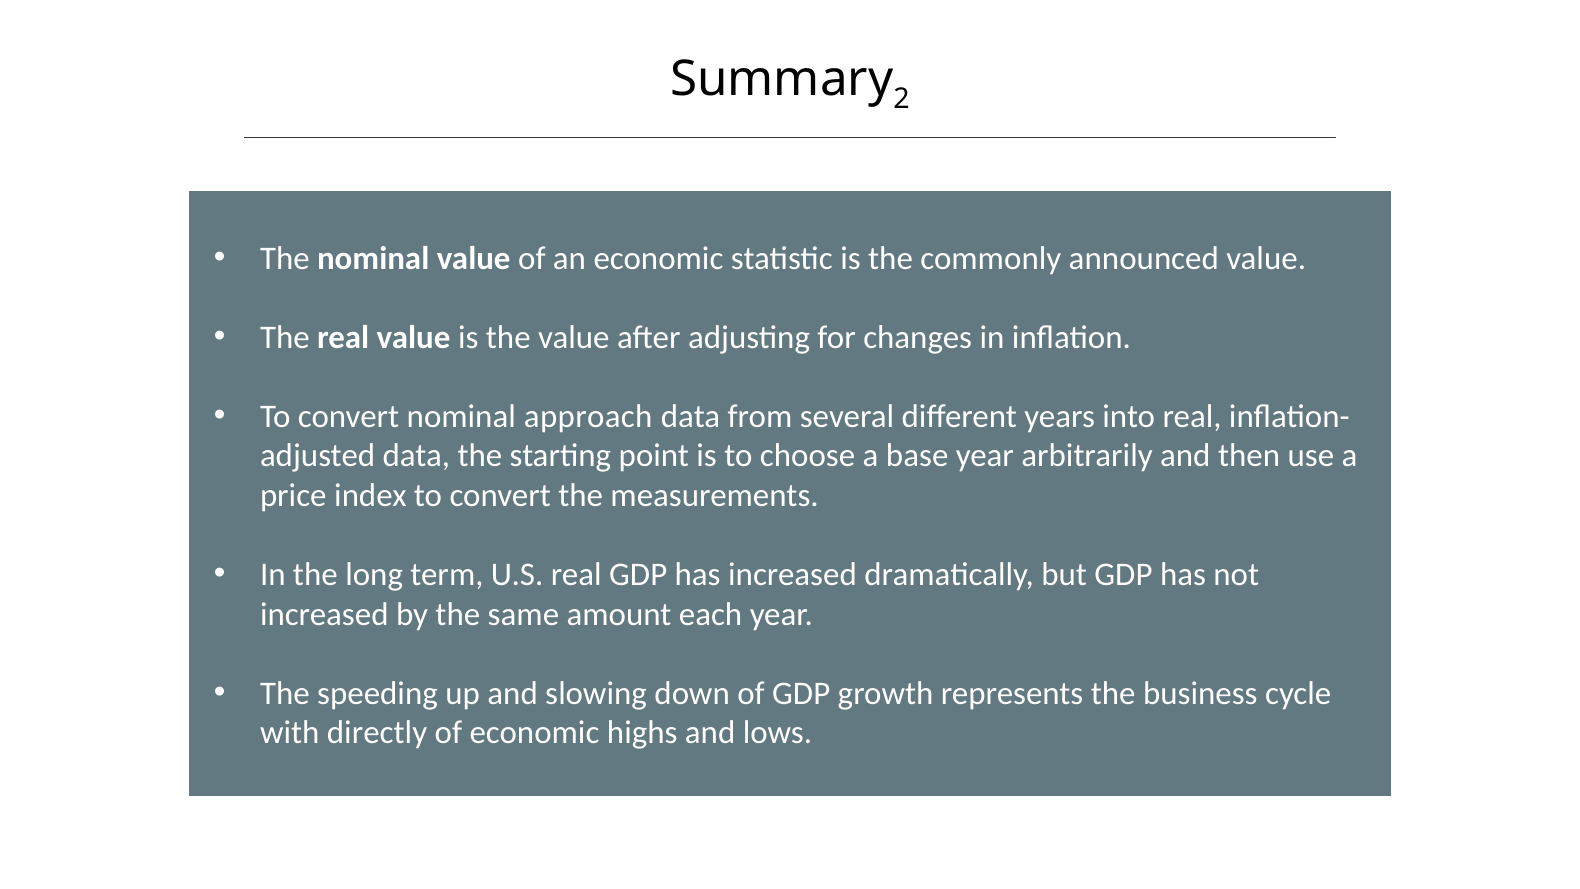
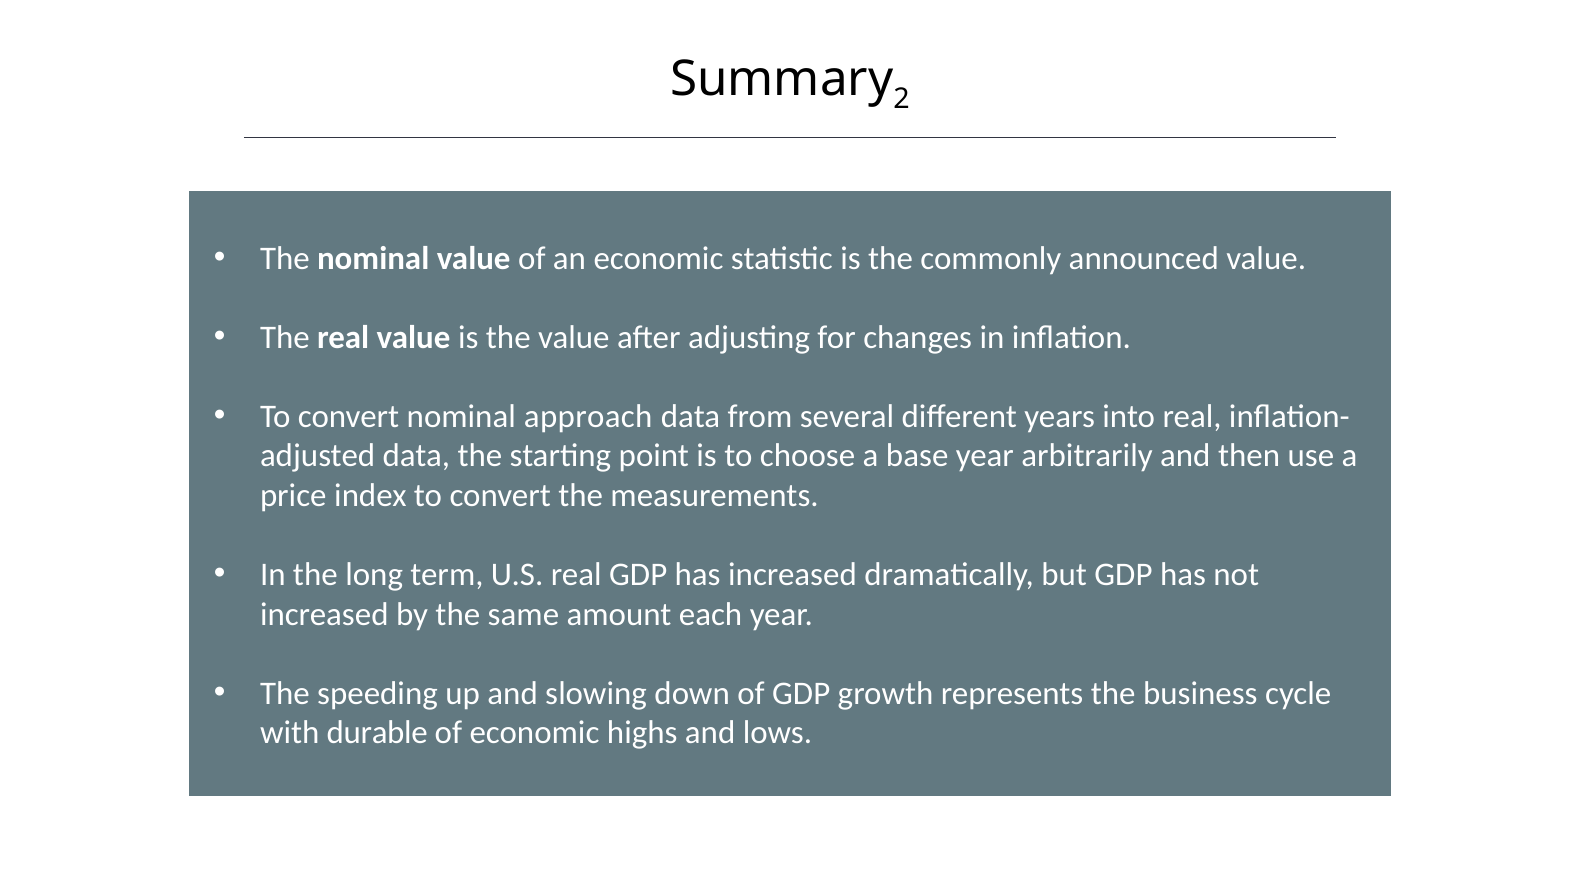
directly: directly -> durable (377, 733)
